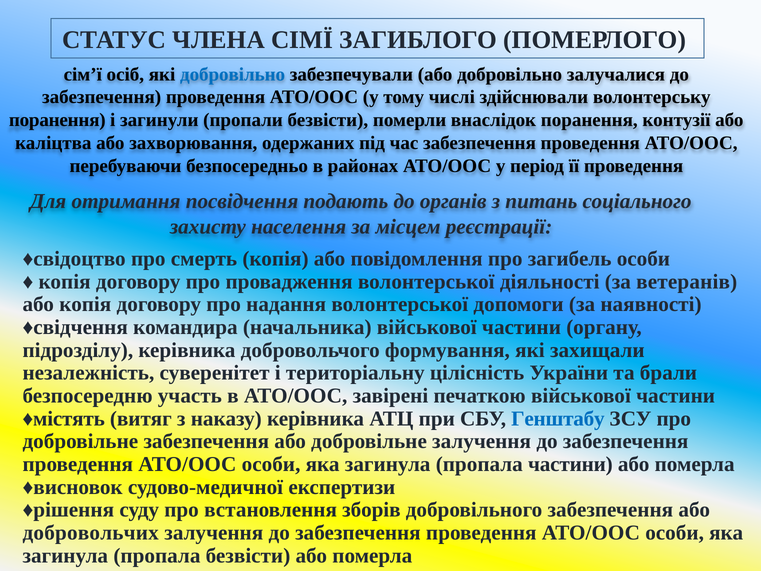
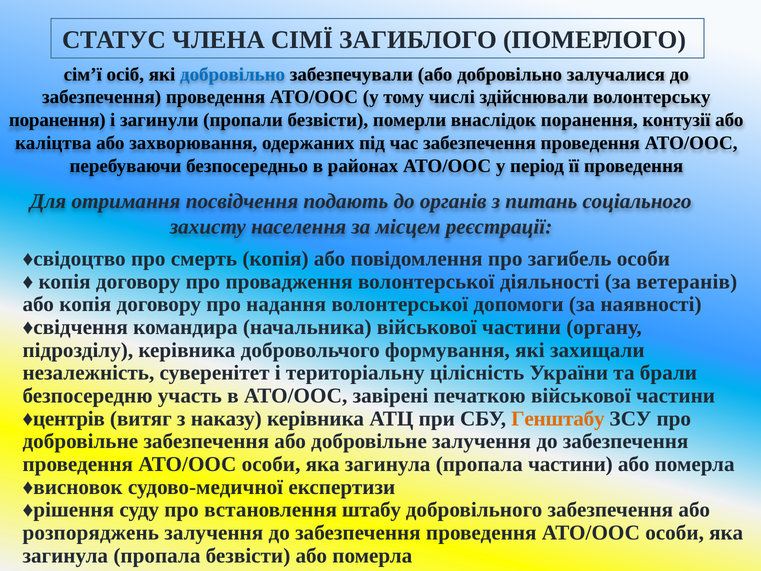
♦містять: ♦містять -> ♦центрів (64, 418)
Генштабу colour: blue -> orange (558, 418)
зборів: зборів -> штабу (371, 510)
добровольчих: добровольчих -> розпоряджень (91, 533)
